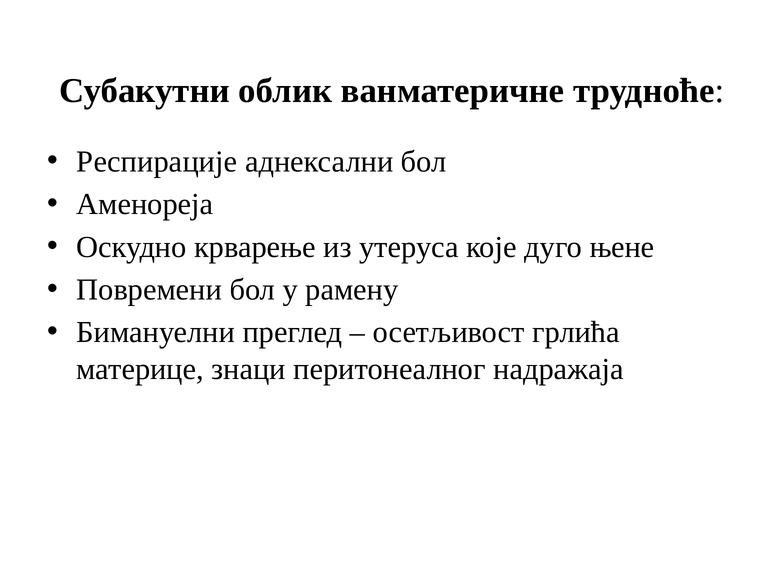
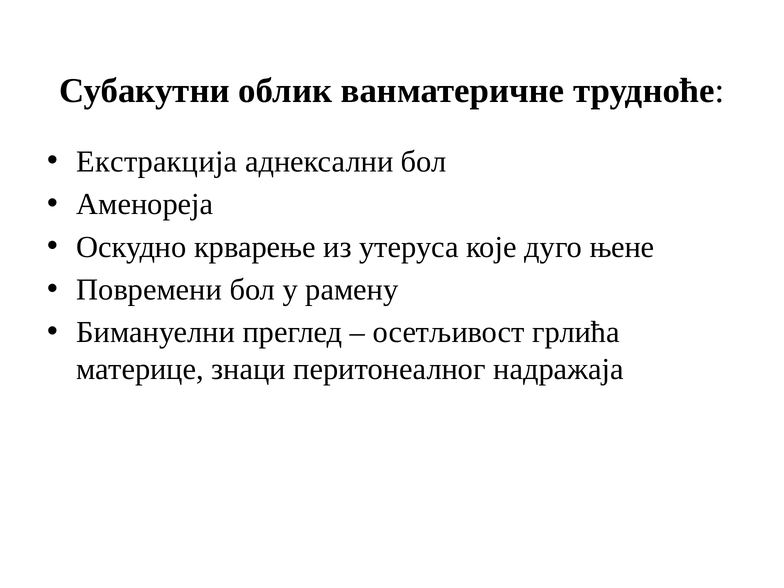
Респирације: Респирације -> Екстракција (157, 162)
